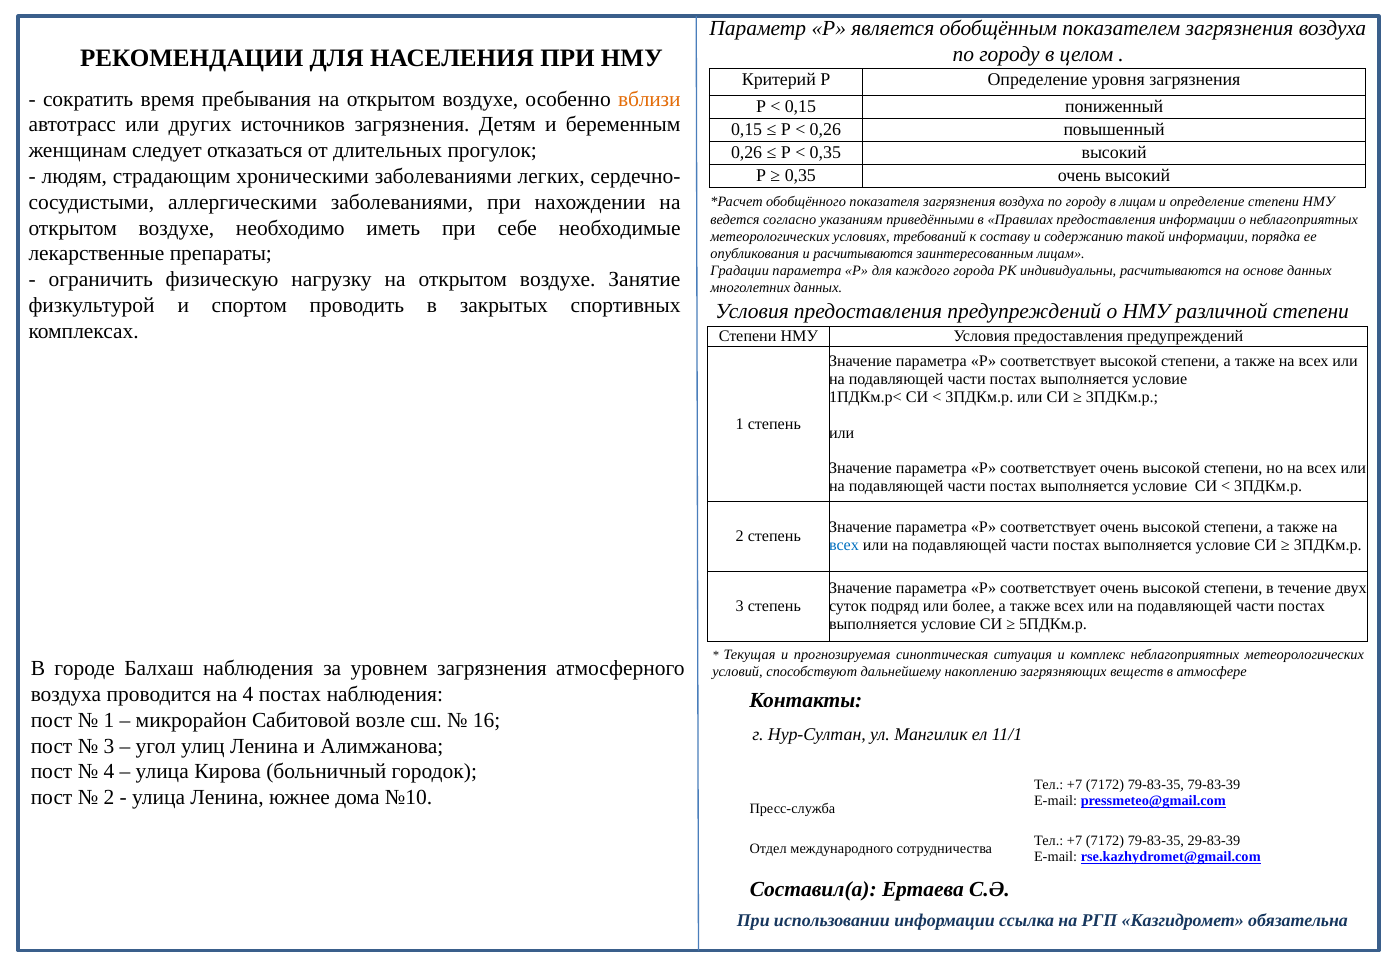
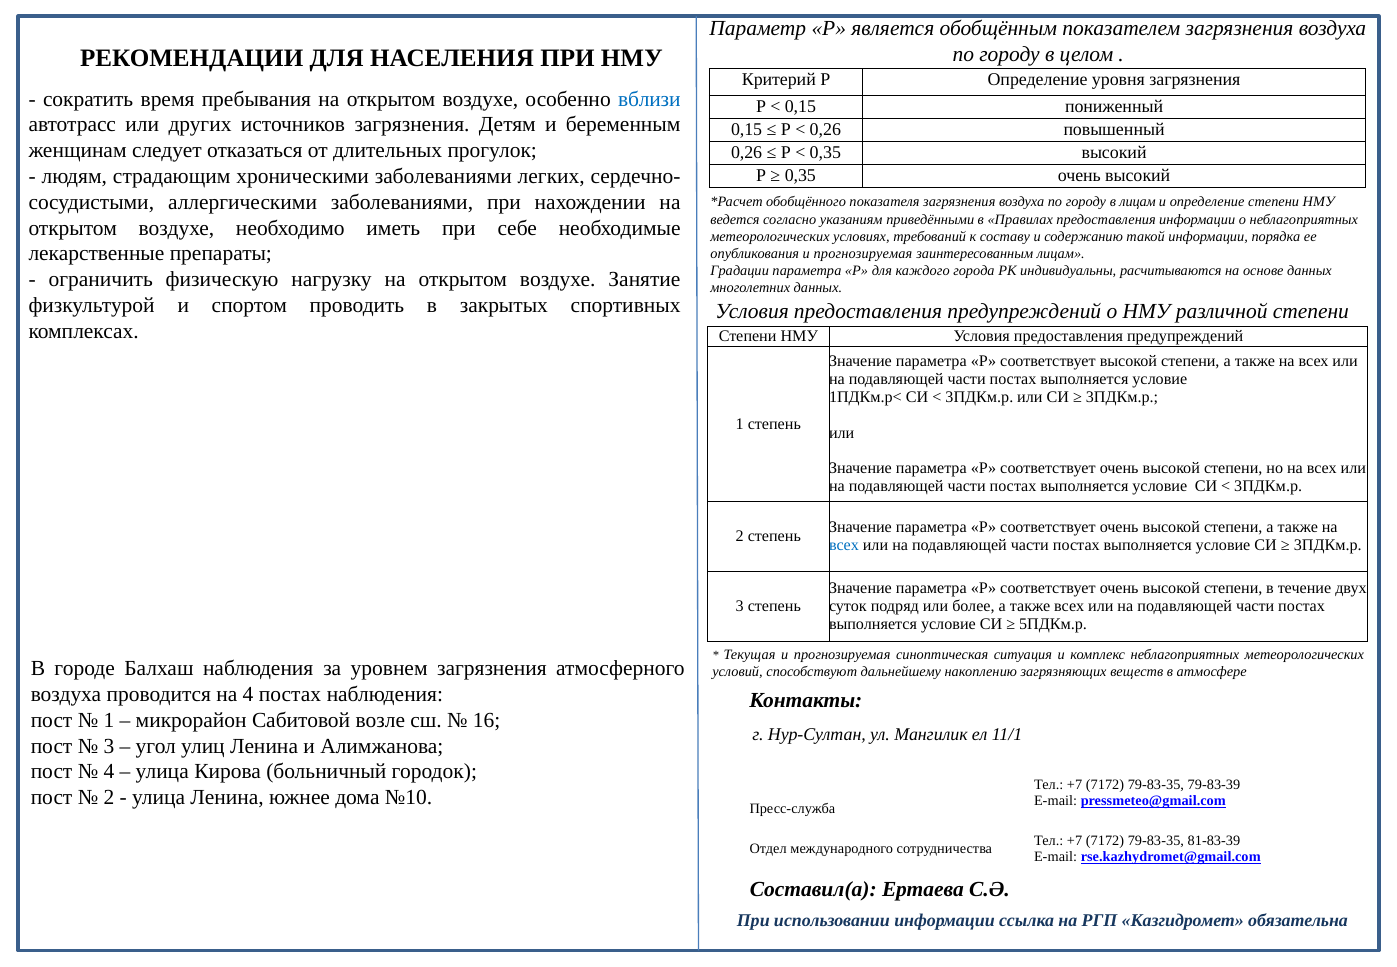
вблизи colour: orange -> blue (649, 99)
опубликования и расчитываются: расчитываются -> прогнозируемая (863, 254)
29-83-39: 29-83-39 -> 81-83-39 (1214, 841)
